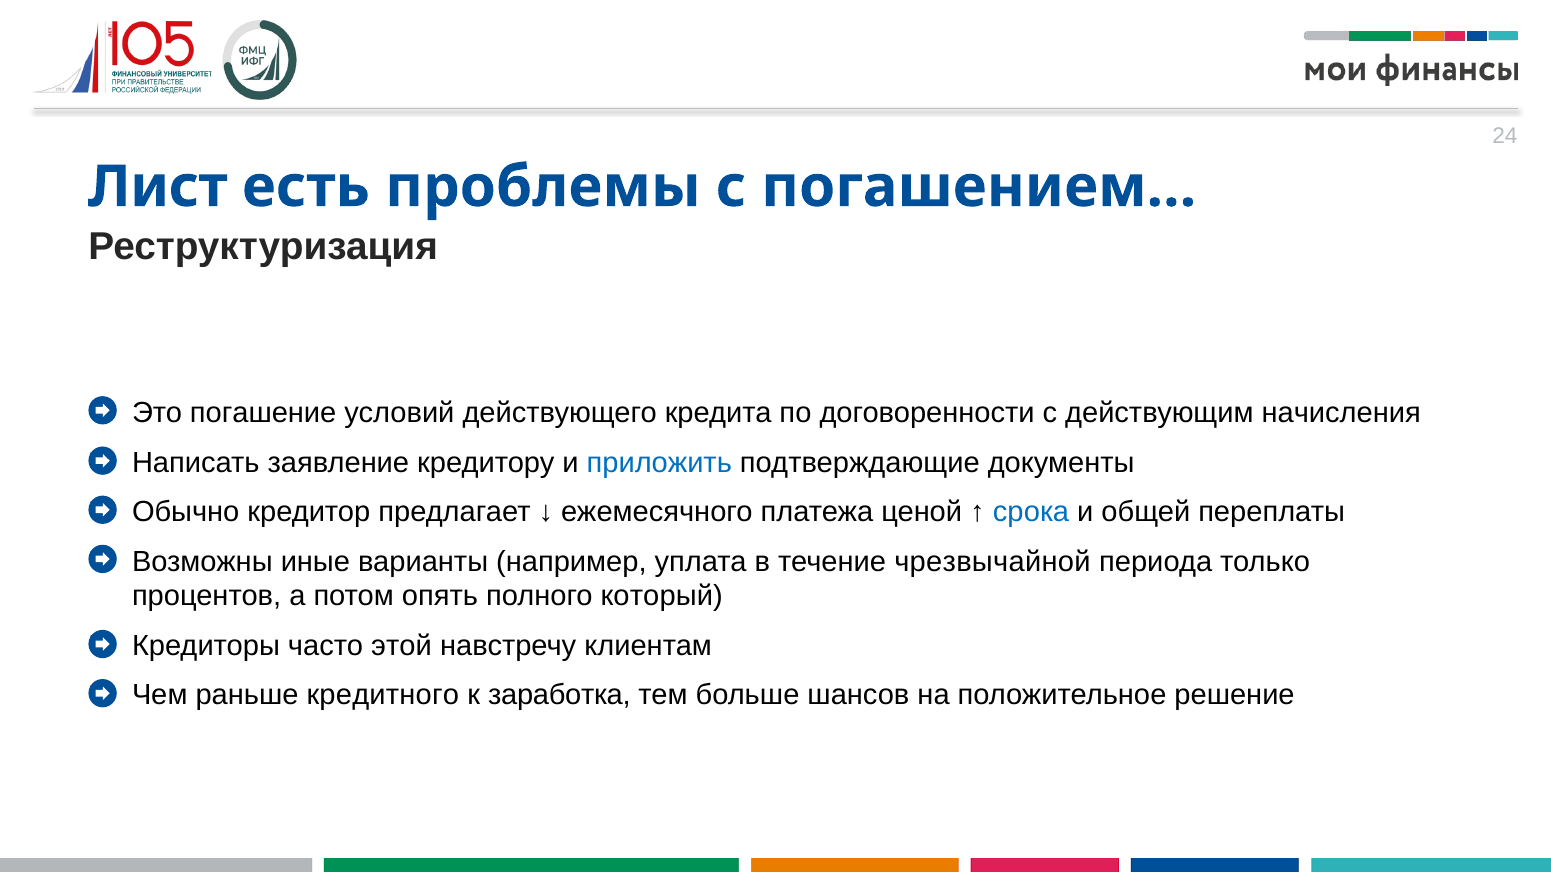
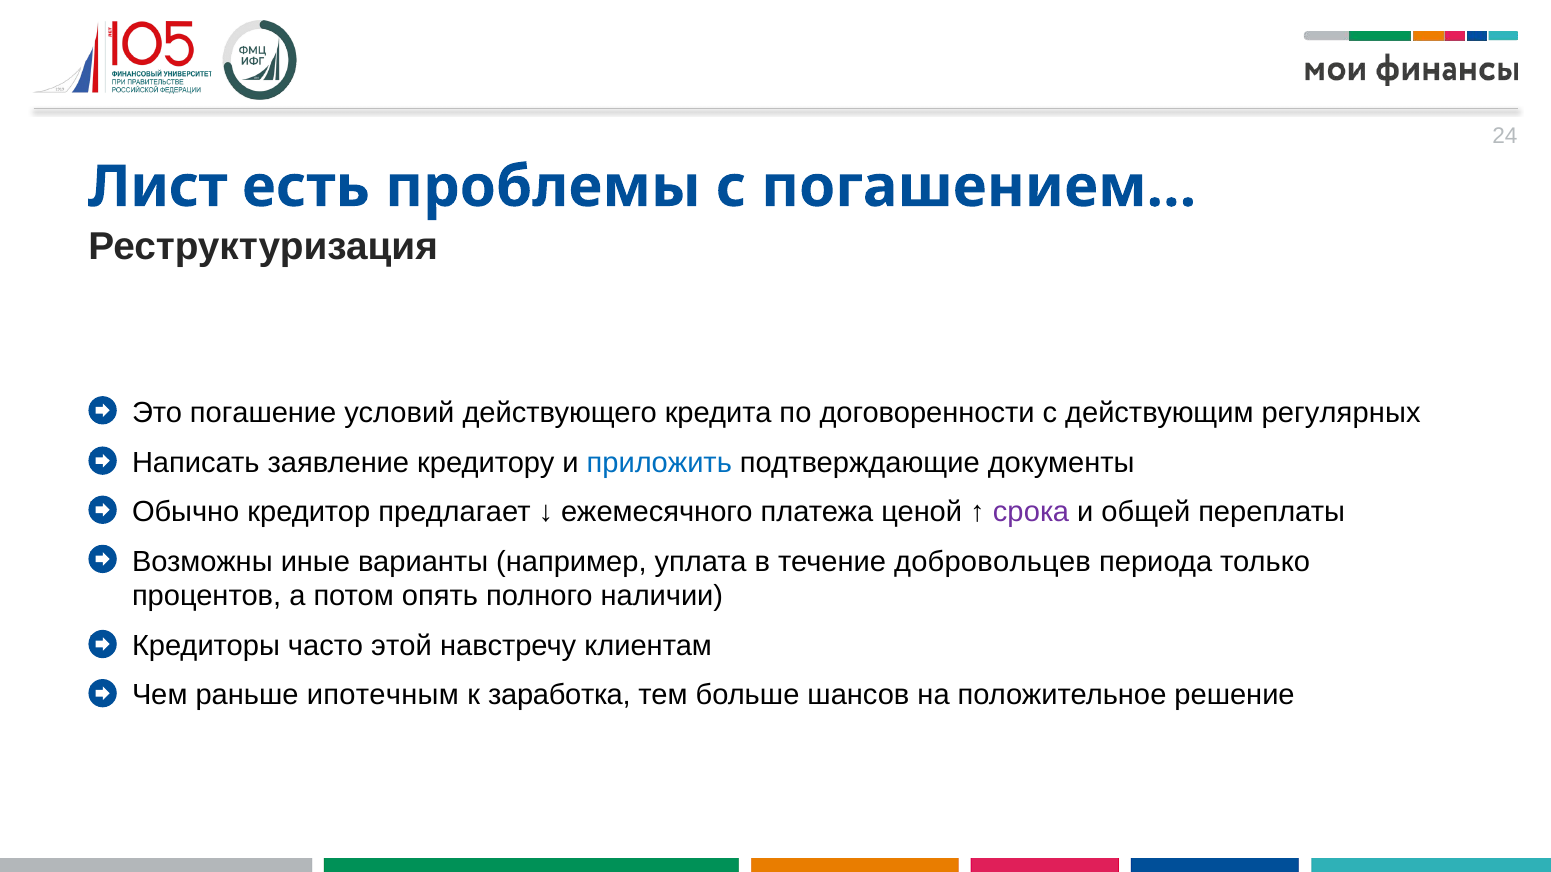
начисления: начисления -> регулярных (1341, 413)
срока colour: blue -> purple (1031, 512)
чрезвычайной: чрезвычайной -> добровольцев (992, 562)
который: который -> наличии (662, 597)
кредитного: кредитного -> ипотечным (383, 696)
